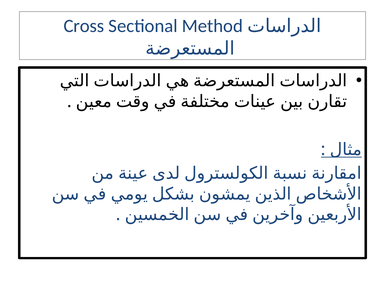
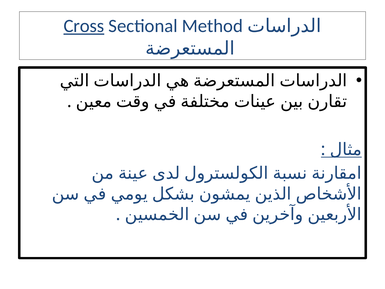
Cross underline: none -> present (84, 26)
